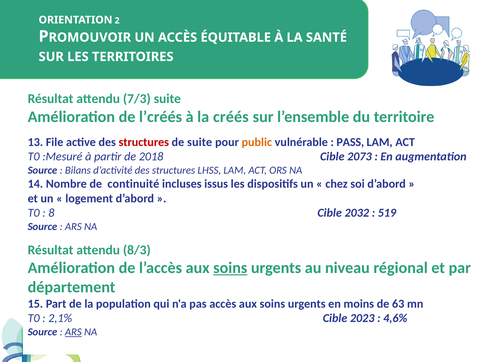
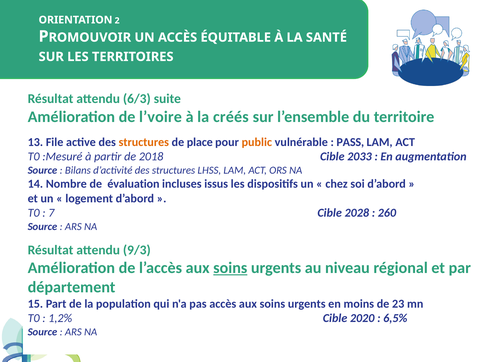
7/3: 7/3 -> 6/3 (137, 99)
l’créés: l’créés -> l’voire (160, 117)
structures colour: red -> orange (144, 142)
de suite: suite -> place (200, 142)
2073: 2073 -> 2033 (360, 157)
continuité: continuité -> évaluation (133, 184)
8: 8 -> 7 (51, 213)
2032: 2032 -> 2028 (357, 213)
519: 519 -> 260 (387, 213)
8/3: 8/3 -> 9/3 (137, 250)
63: 63 -> 23 (398, 304)
2,1%: 2,1% -> 1,2% (60, 319)
2023: 2023 -> 2020 (362, 319)
4,6%: 4,6% -> 6,5% (395, 319)
ARS underline: present -> none (73, 332)
